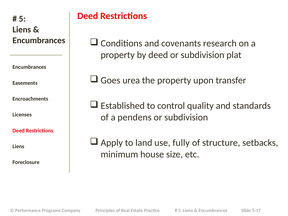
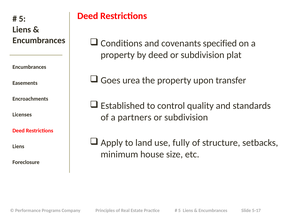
research: research -> specified (220, 43)
pendens: pendens -> partners (135, 117)
